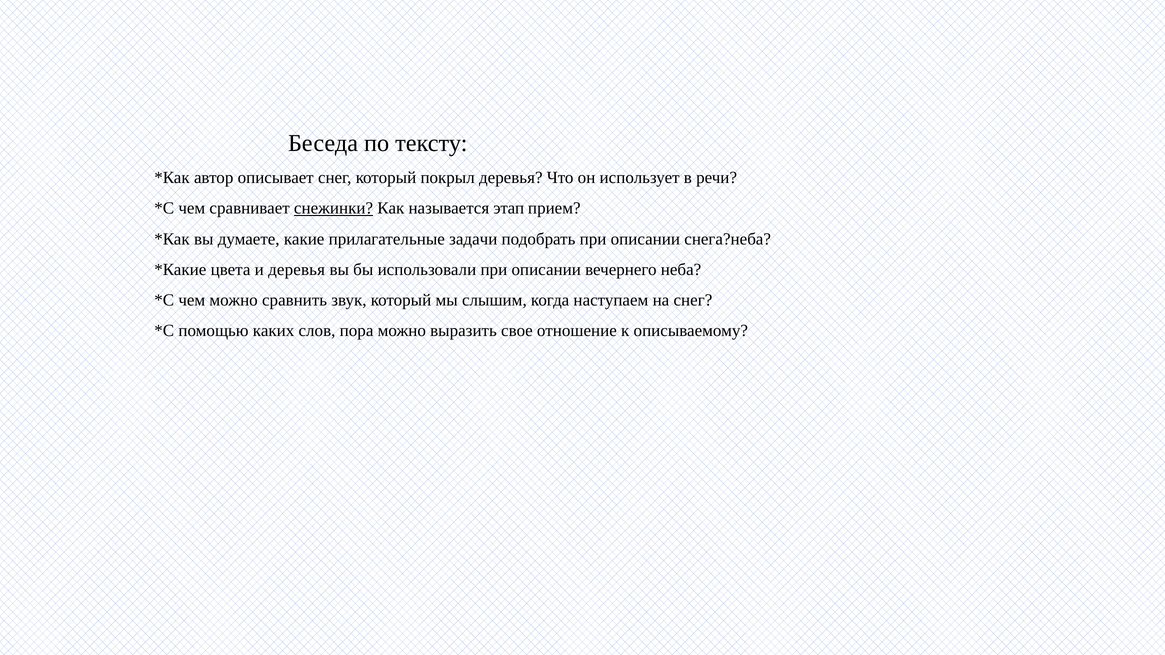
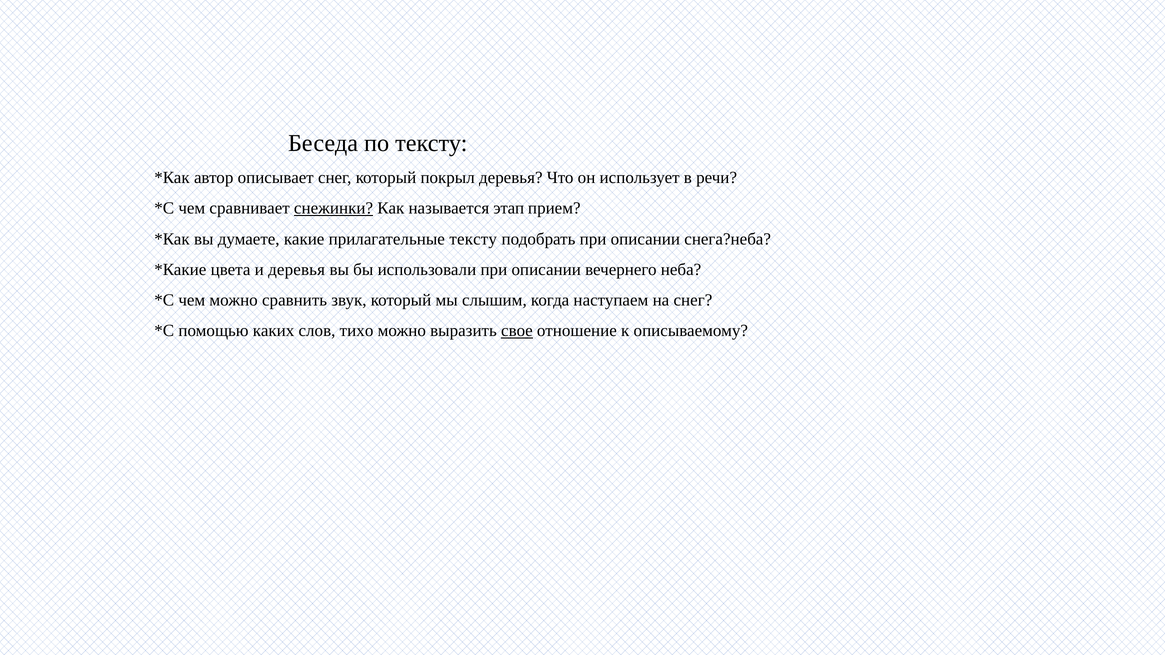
прилагательные задачи: задачи -> тексту (473, 239)
пора: пора -> тихо (357, 331)
свое underline: none -> present (517, 331)
